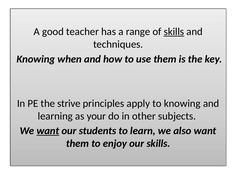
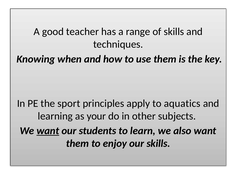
skills underline: present -> none (174, 32)
strive: strive -> sport (69, 104)
to knowing: knowing -> aquatics (182, 104)
